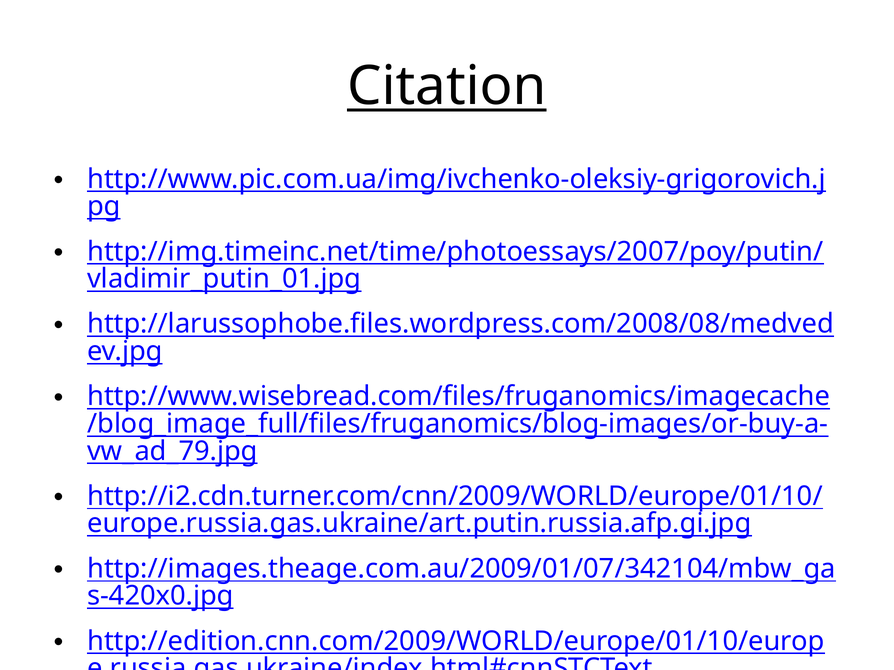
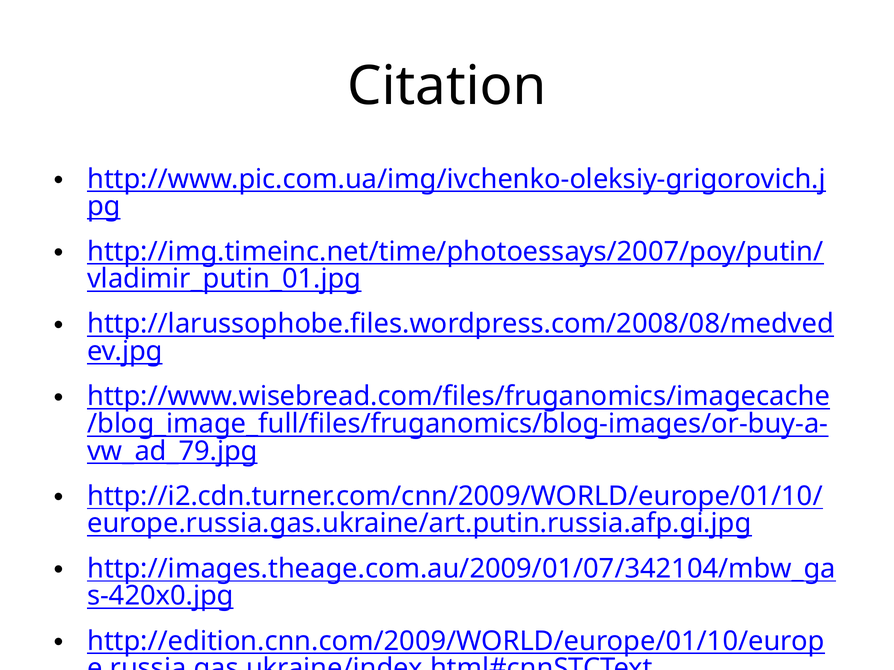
Citation underline: present -> none (447, 87)
